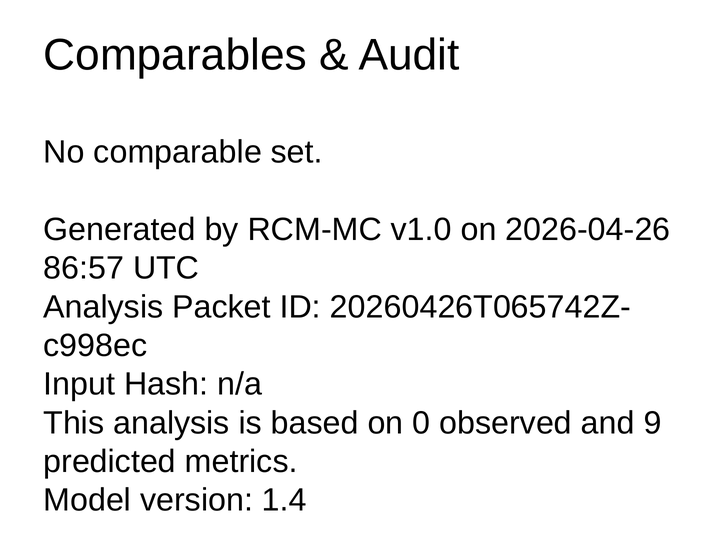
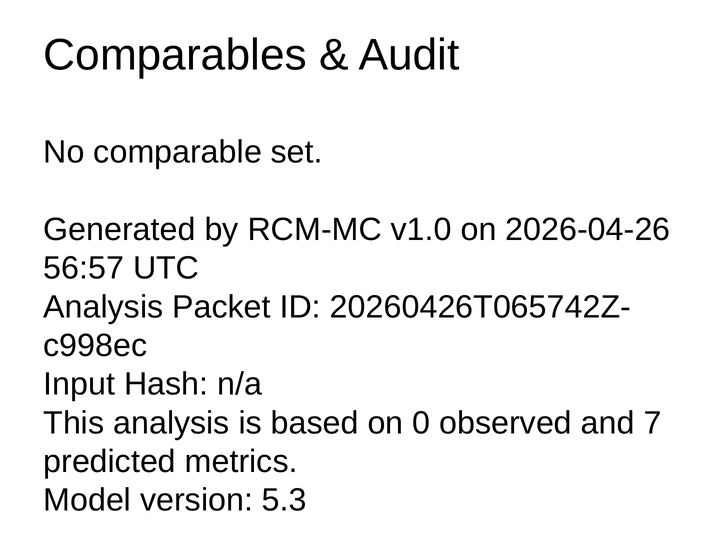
86:57: 86:57 -> 56:57 (84, 268)
9: 9 -> 7 (653, 423)
1.4: 1.4 -> 5.3 (284, 500)
